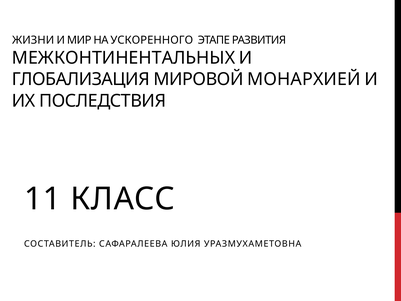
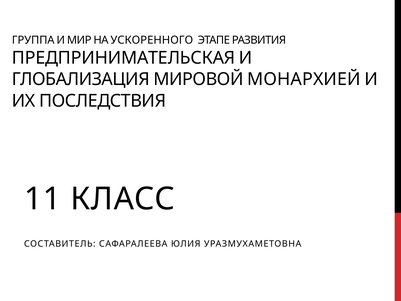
ЖИЗНИ: ЖИЗНИ -> ГРУППА (33, 40)
МЕЖКОНТИНЕНТАЛЬНЫХ: МЕЖКОНТИНЕНТАЛЬНЫХ -> ПРЕДПРИНИМАТЕЛЬСКАЯ (124, 58)
